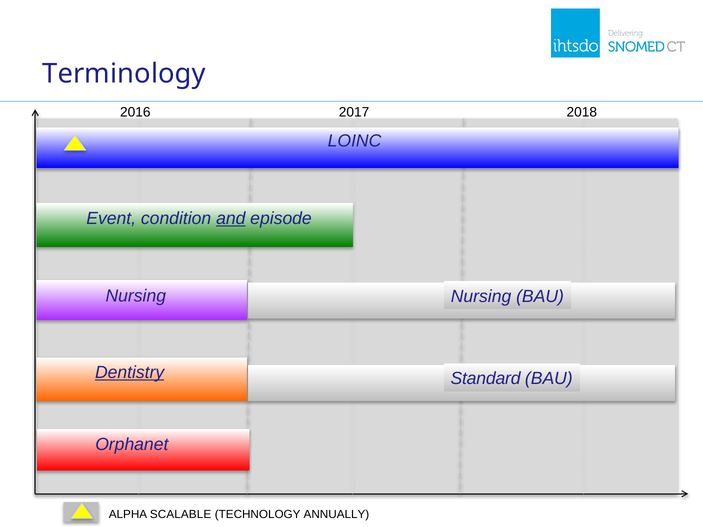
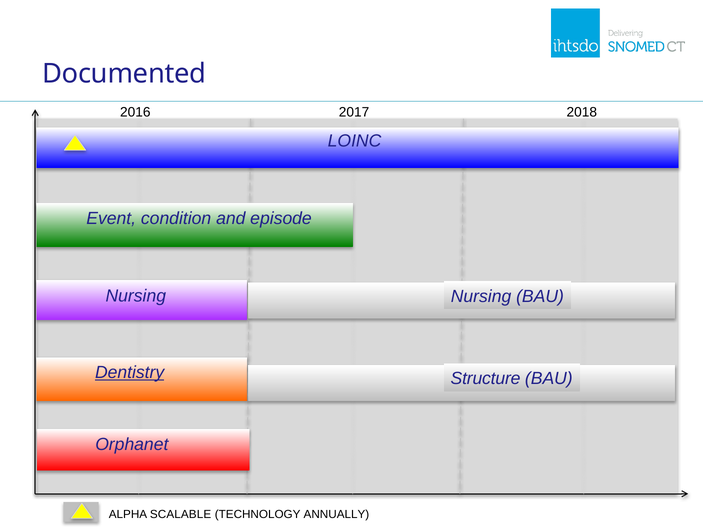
Terminology: Terminology -> Documented (124, 74)
and underline: present -> none (231, 219)
Standard: Standard -> Structure (486, 379)
